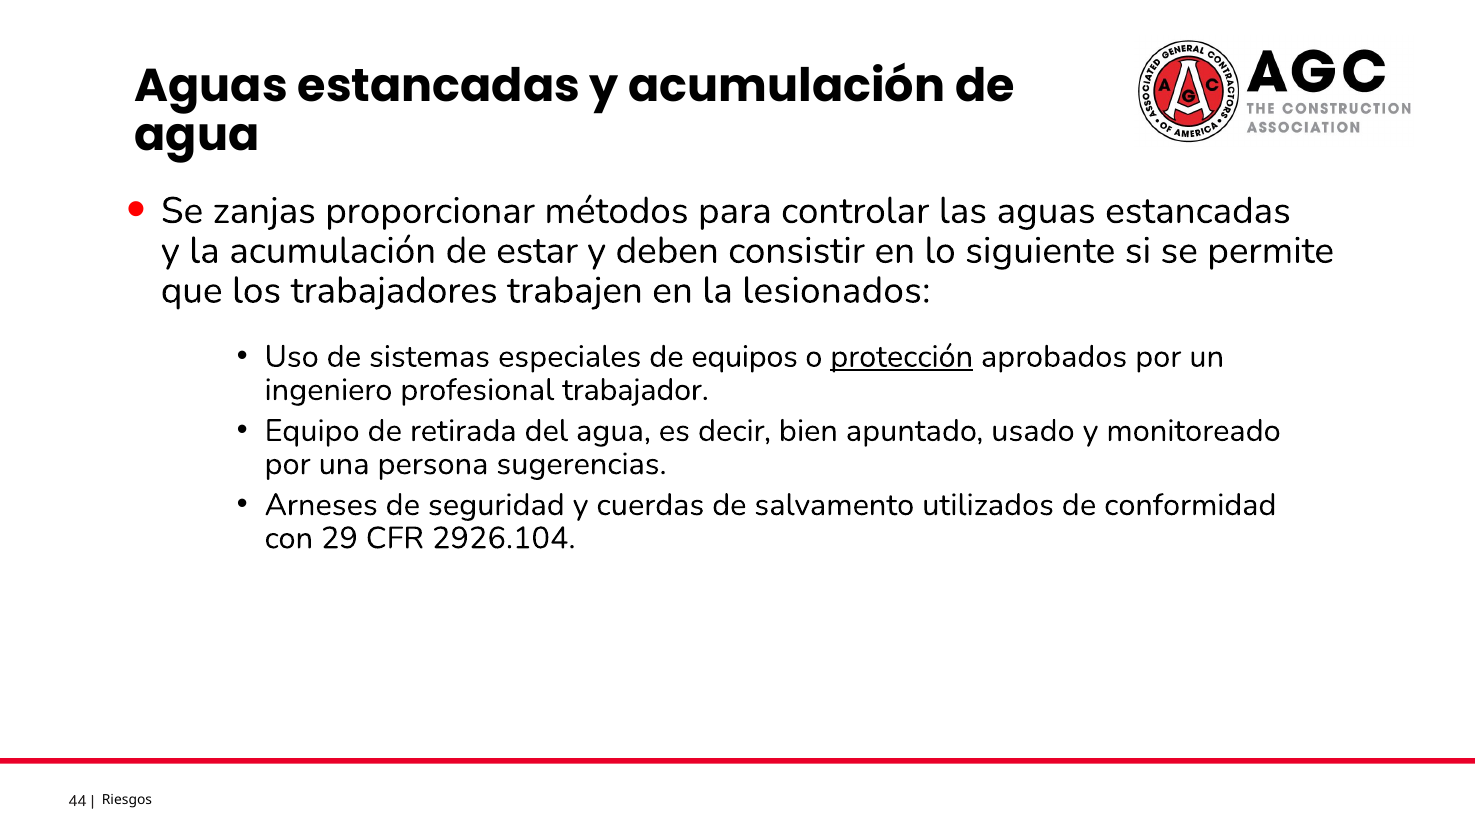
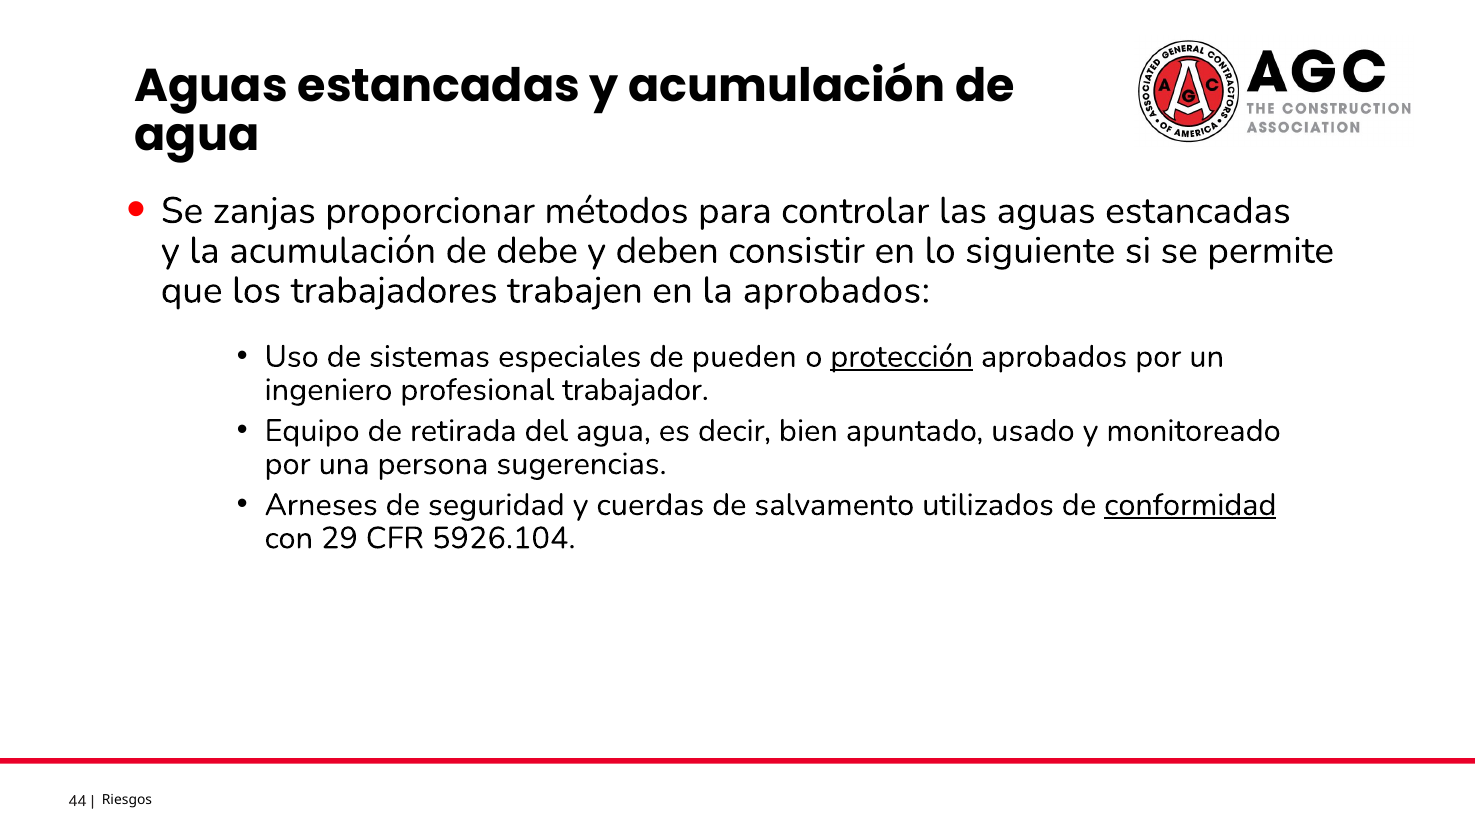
estar: estar -> debe (537, 250)
la lesionados: lesionados -> aprobados (836, 290)
equipos: equipos -> pueden (744, 356)
conformidad underline: none -> present (1190, 505)
2926.104: 2926.104 -> 5926.104 (504, 538)
